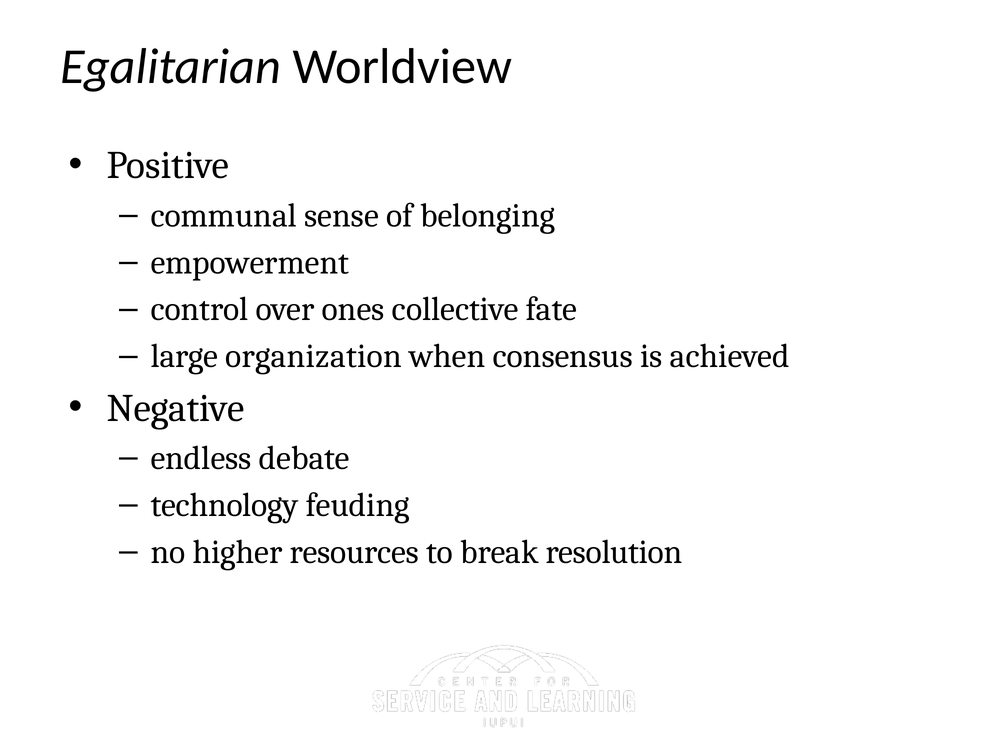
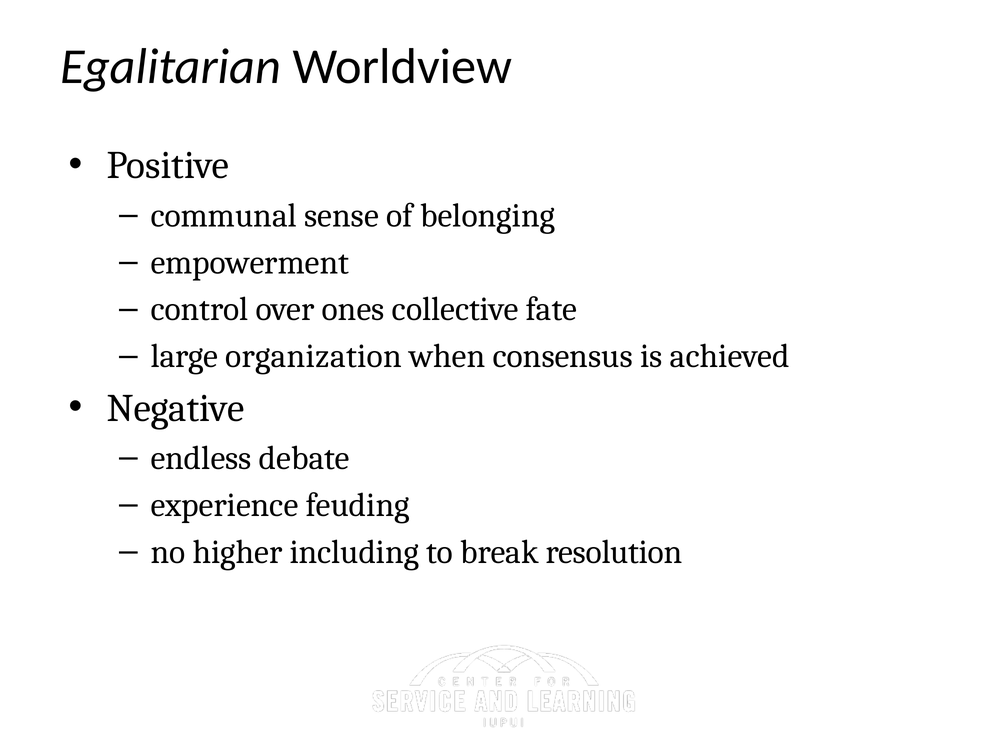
technology: technology -> experience (224, 505)
resources: resources -> including (354, 552)
